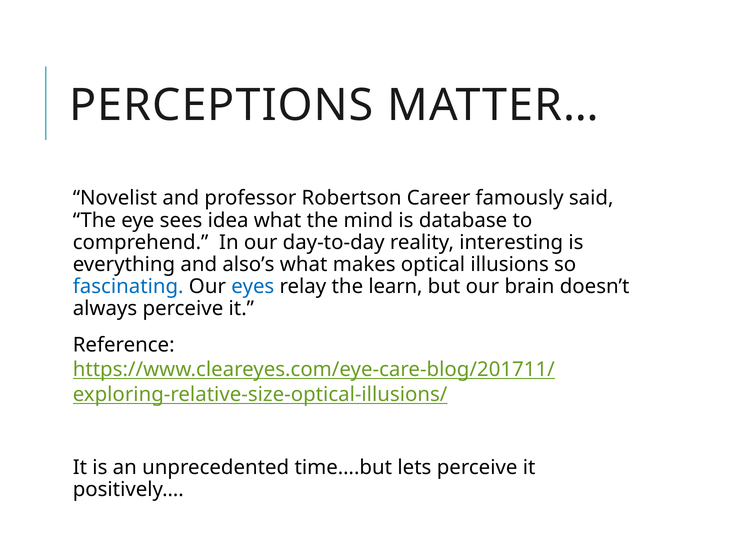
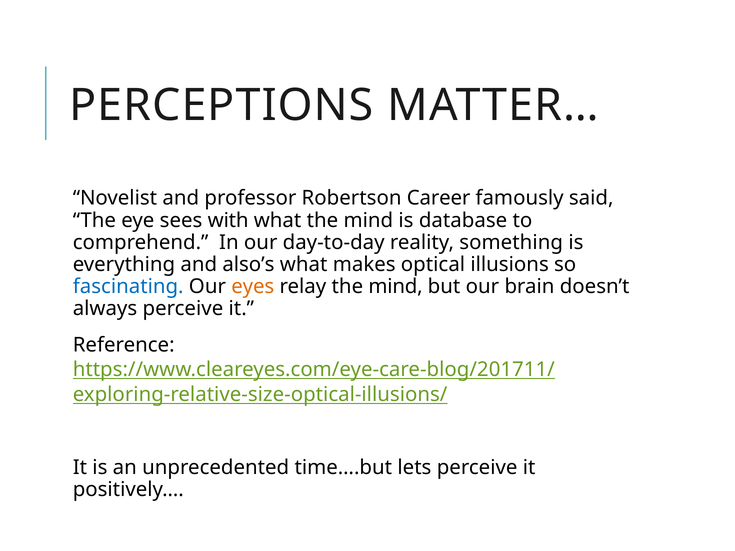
idea: idea -> with (228, 220)
interesting: interesting -> something (511, 242)
eyes colour: blue -> orange (253, 287)
relay the learn: learn -> mind (396, 287)
